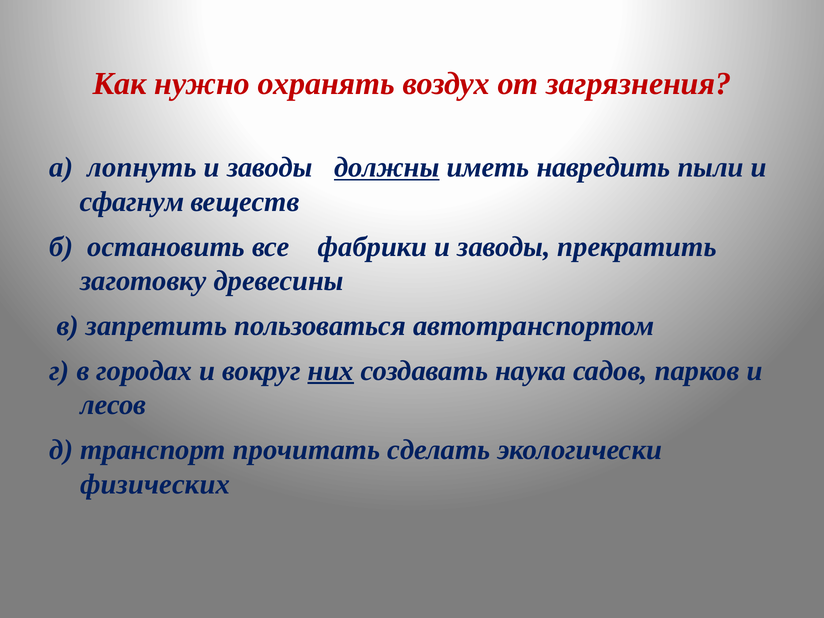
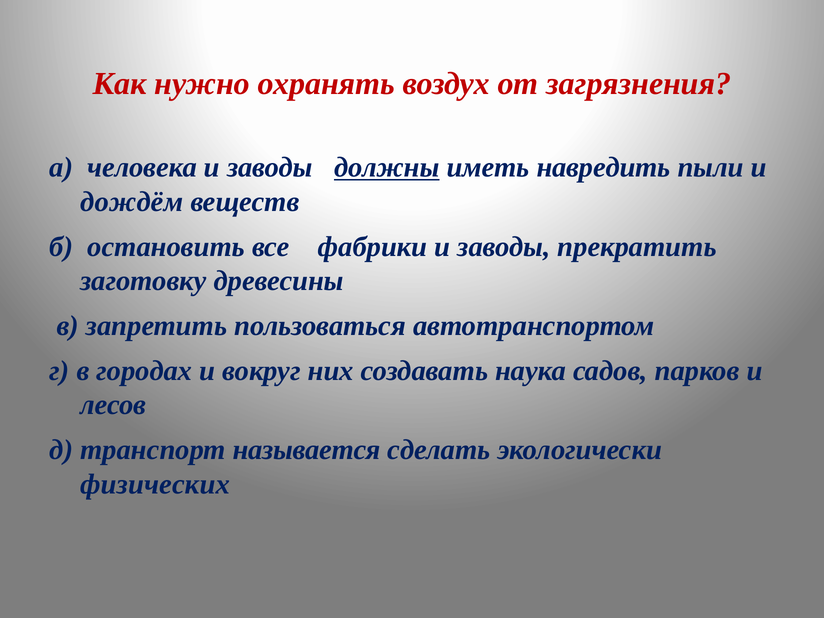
лопнуть: лопнуть -> человека (142, 167)
сфагнум: сфагнум -> дождём (132, 202)
них underline: present -> none (331, 371)
прочитать: прочитать -> называется (307, 450)
